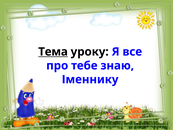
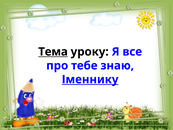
Іменнику underline: none -> present (90, 79)
